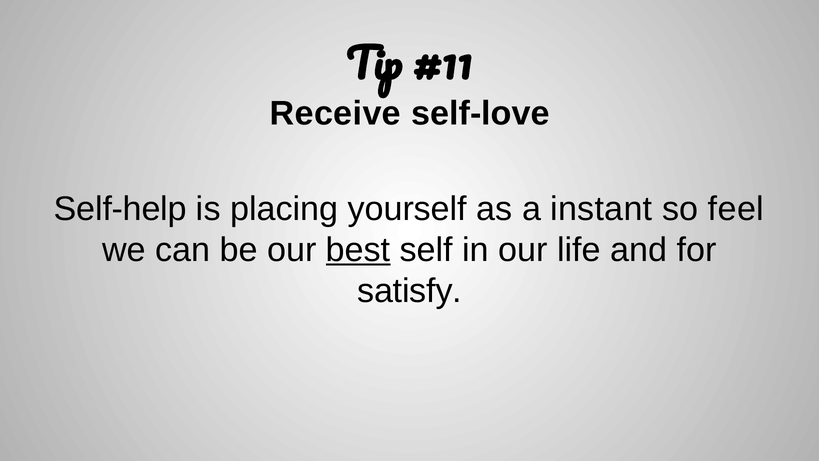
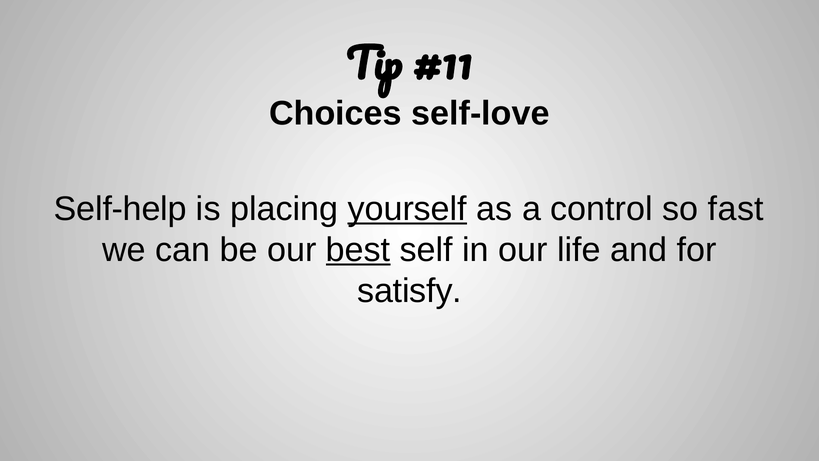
Receive: Receive -> Choices (335, 113)
yourself underline: none -> present (407, 209)
instant: instant -> control (602, 209)
feel: feel -> fast (736, 209)
